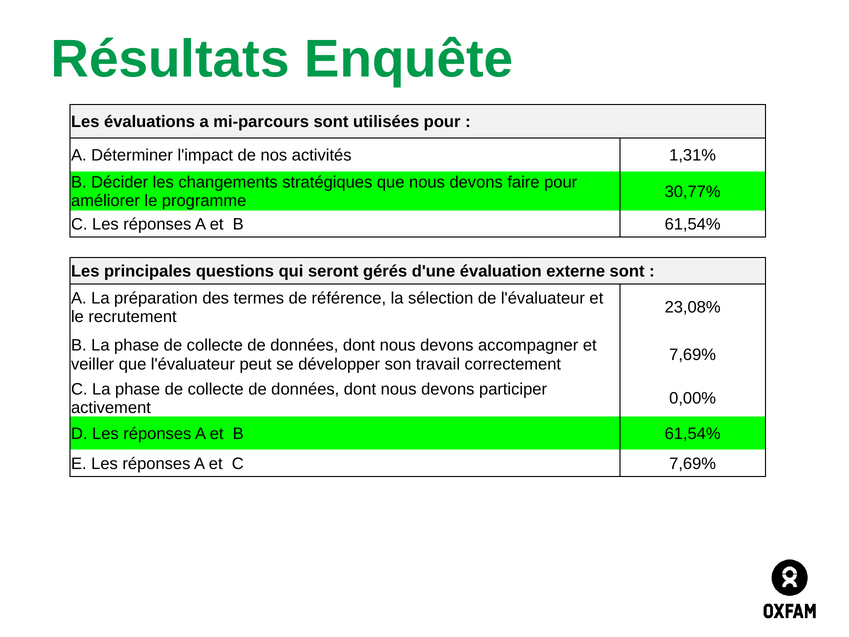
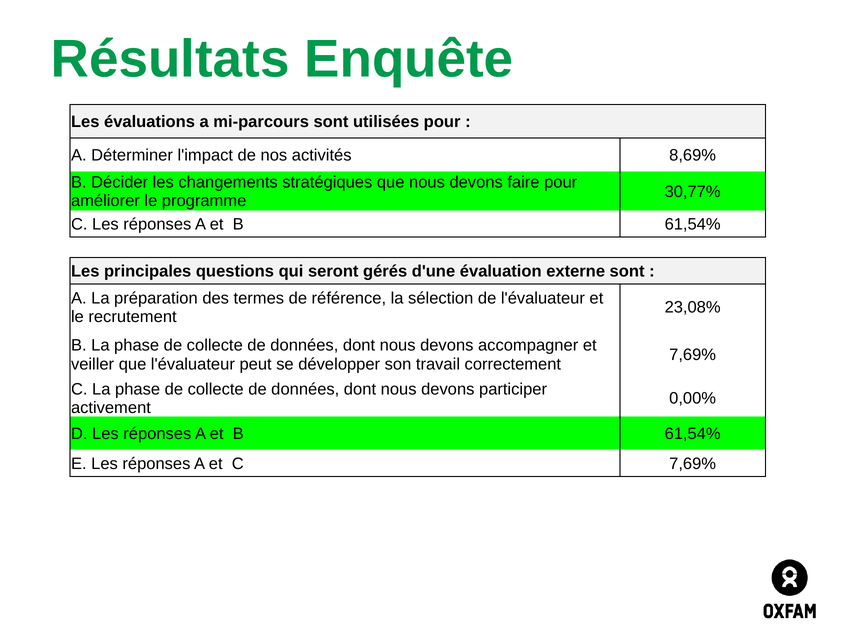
1,31%: 1,31% -> 8,69% (693, 155)
